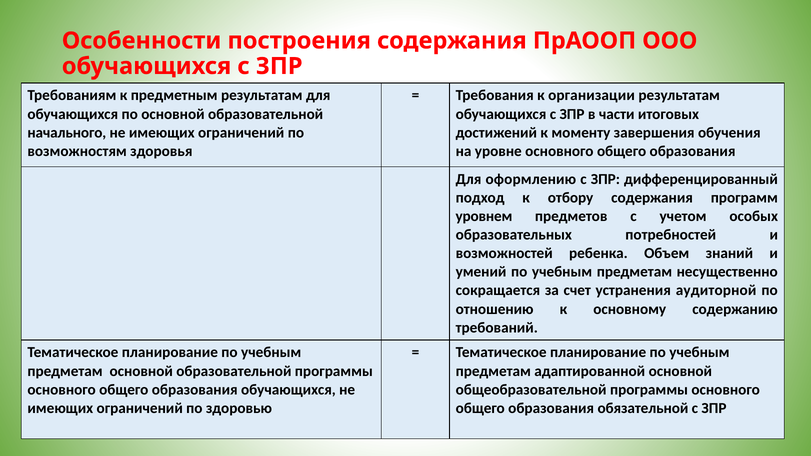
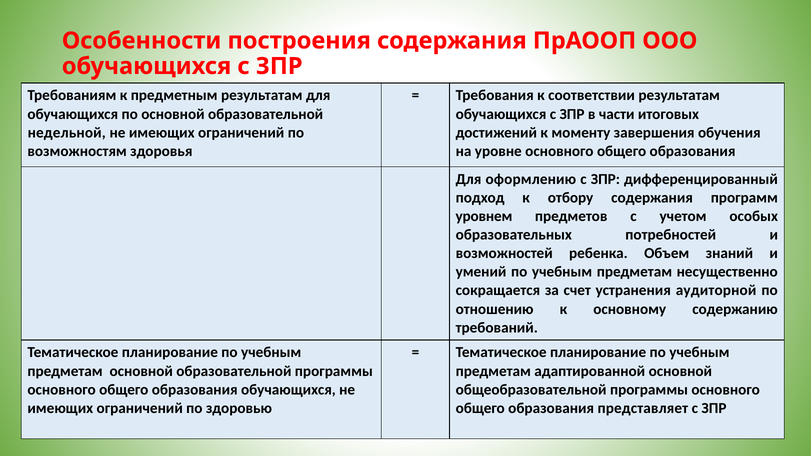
организации: организации -> соответствии (592, 96)
начального: начального -> недельной (67, 133)
обязательной: обязательной -> представляет (643, 408)
